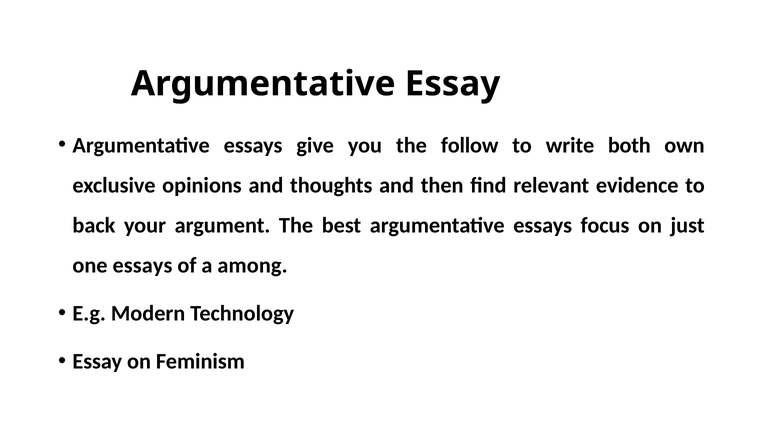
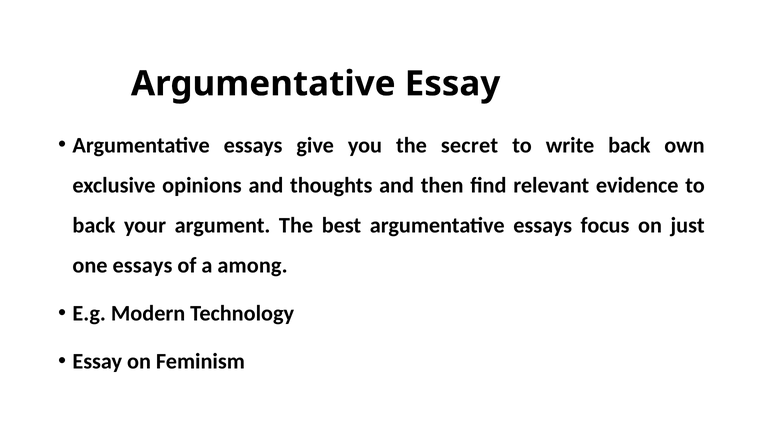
follow: follow -> secret (469, 145)
write both: both -> back (629, 145)
